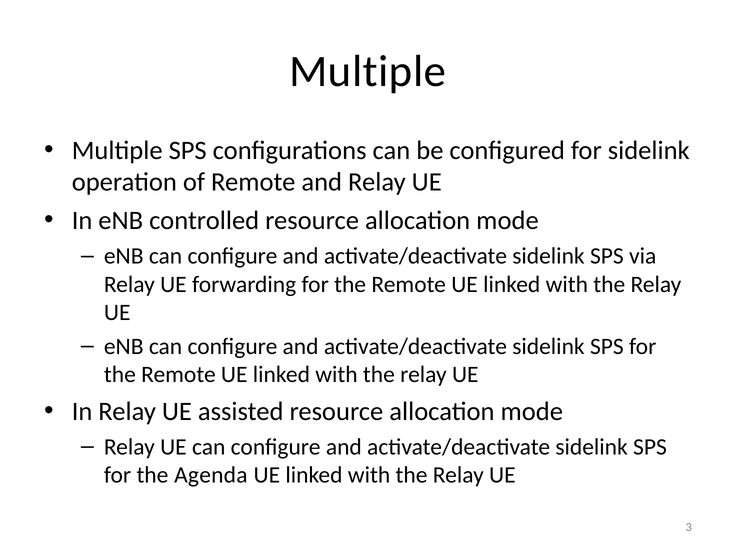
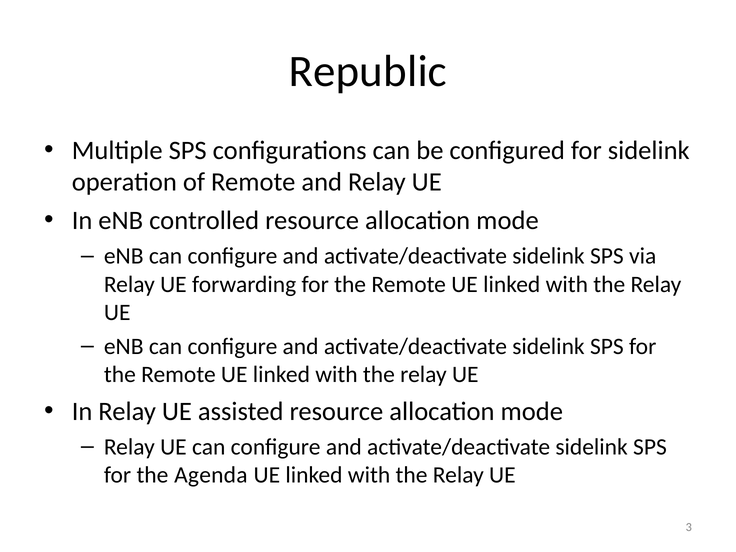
Multiple: Multiple -> Republic (368, 71)
